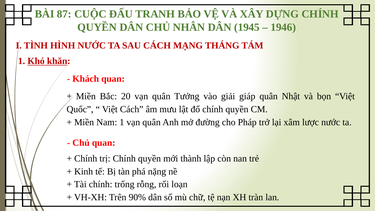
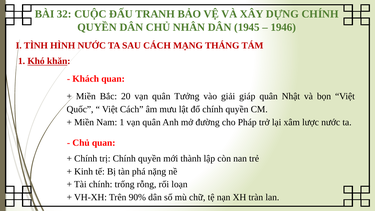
87: 87 -> 32 (64, 14)
